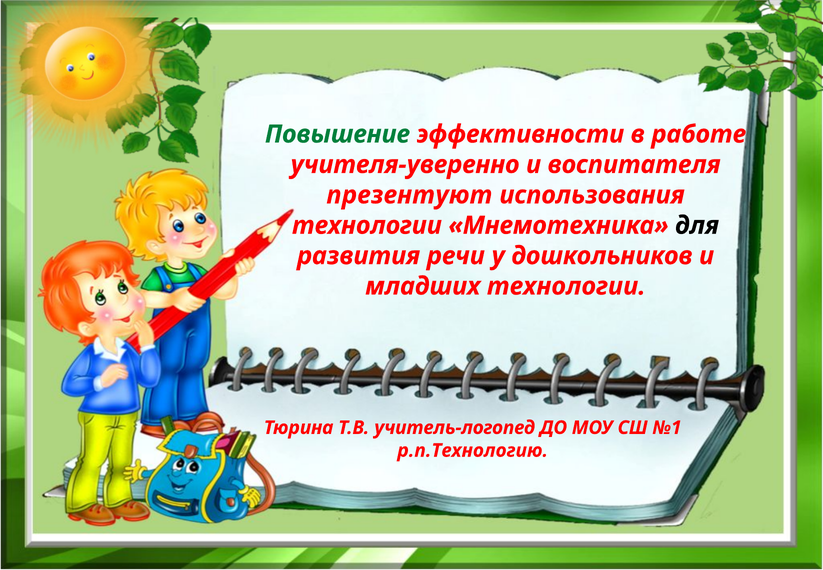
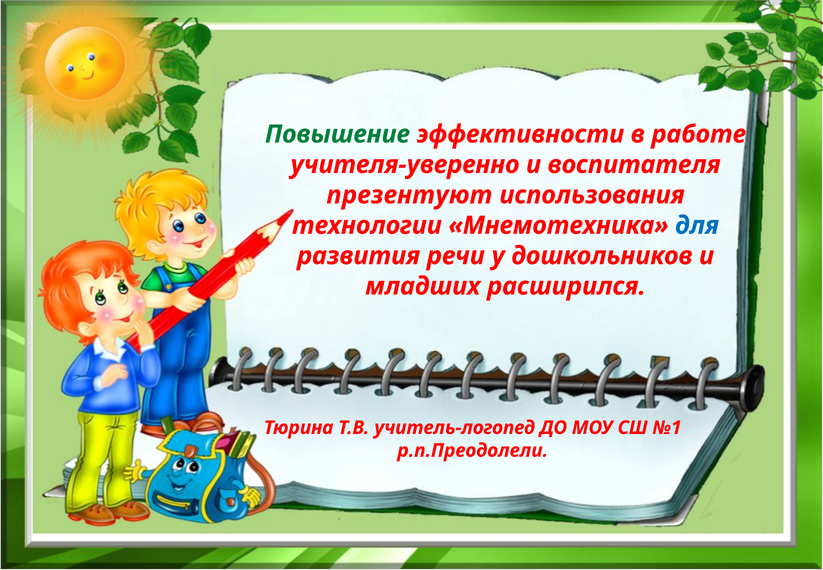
для colour: black -> blue (697, 225)
младших технологии: технологии -> расширился (566, 286)
р.п.Технологию: р.п.Технологию -> р.п.Преодолели (473, 450)
